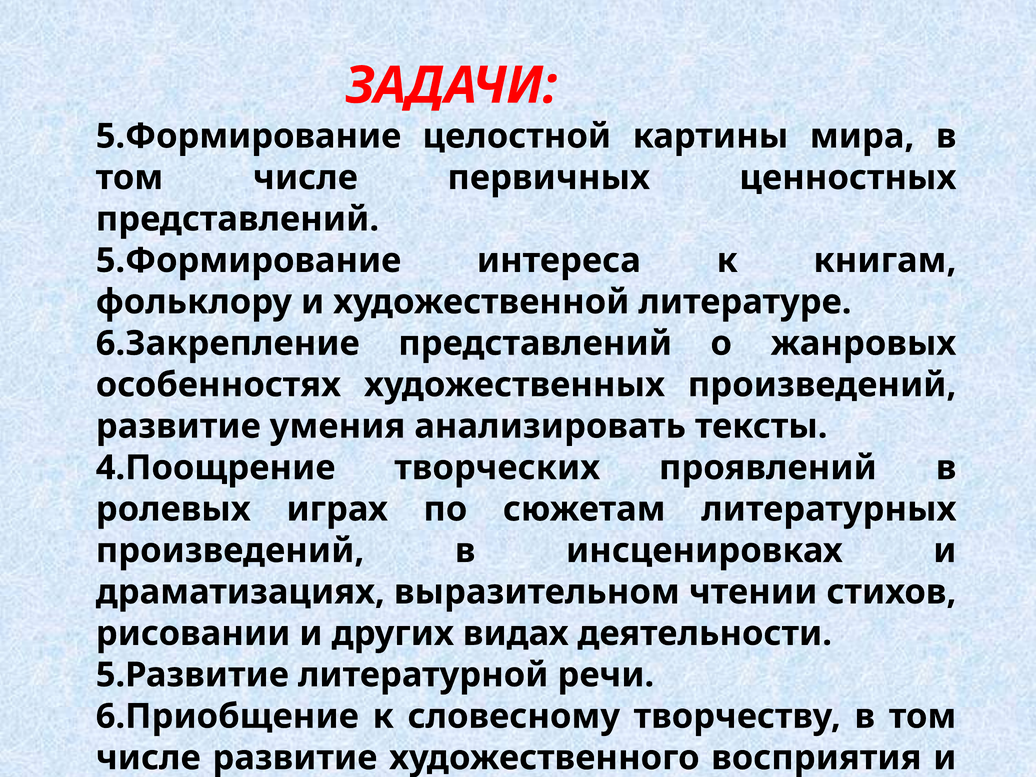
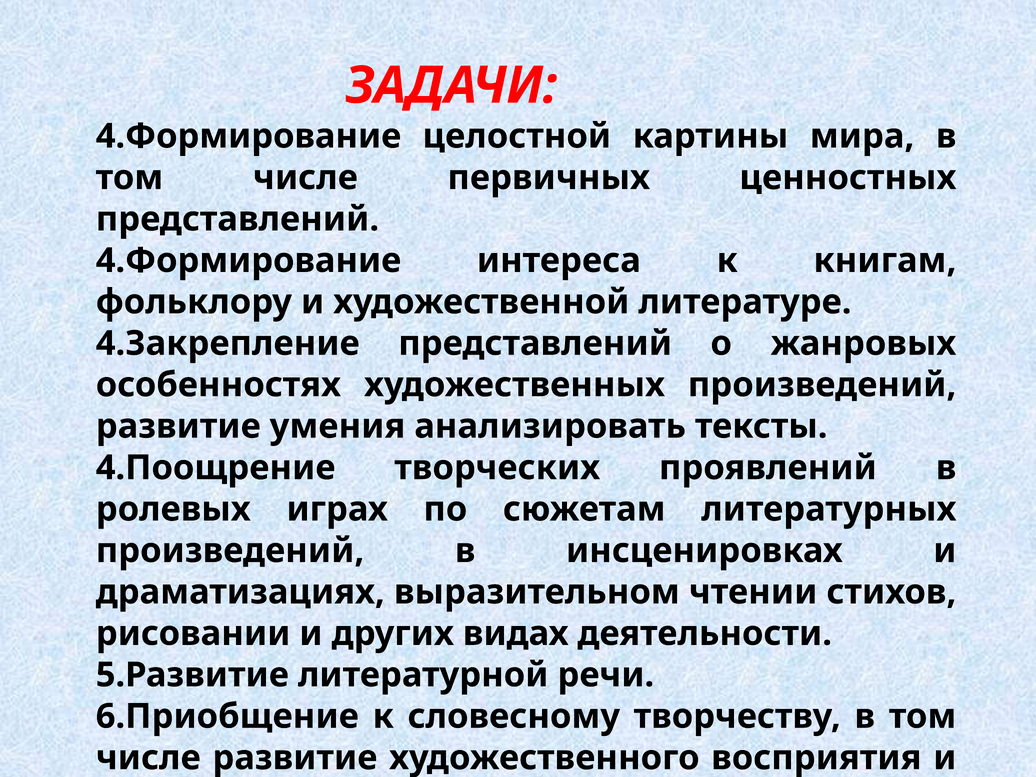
5.Формирование: 5.Формирование -> 4.Формирование (249, 136)
5.Формирование: 5.Формирование -> 4.Формирование (249, 261)
6.Закрепление: 6.Закрепление -> 4.Закрепление (228, 343)
